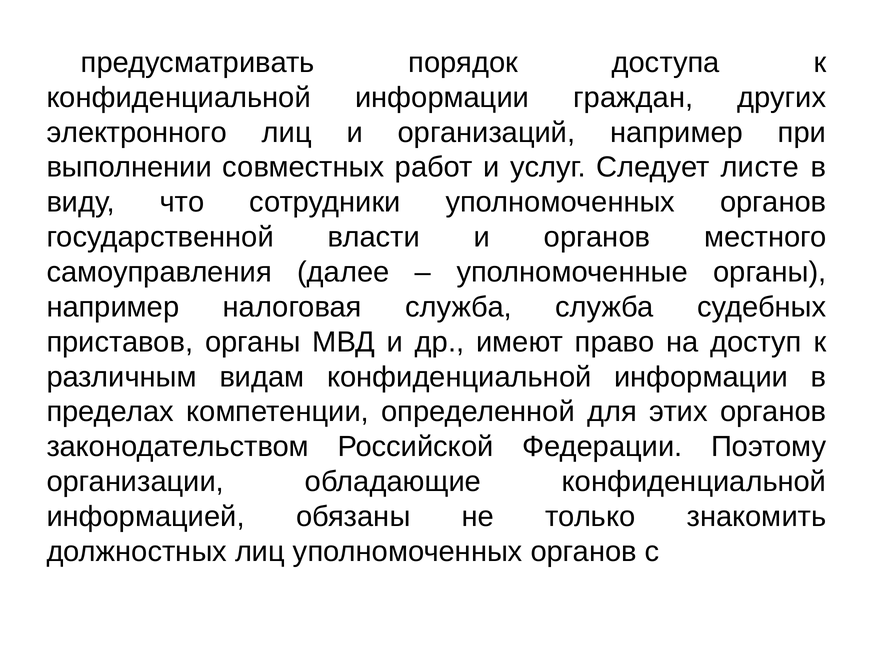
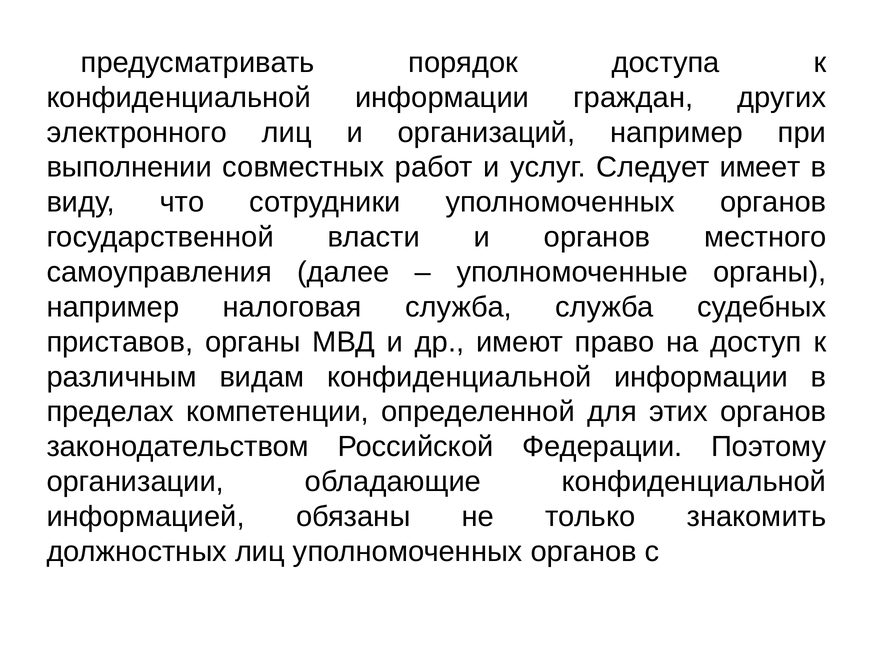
листе: листе -> имеет (760, 167)
